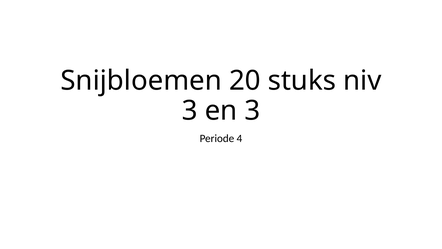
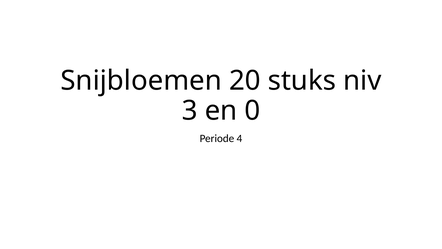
en 3: 3 -> 0 (252, 110)
